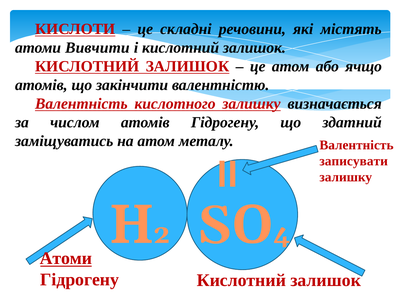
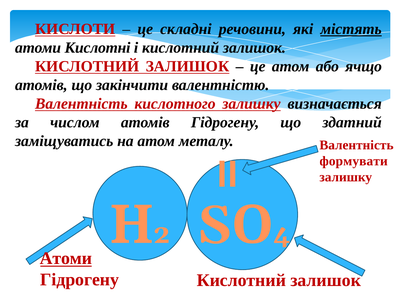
містять underline: none -> present (351, 29)
Вивчити: Вивчити -> Кислотні (98, 48)
записувати: записувати -> формувати (354, 161)
